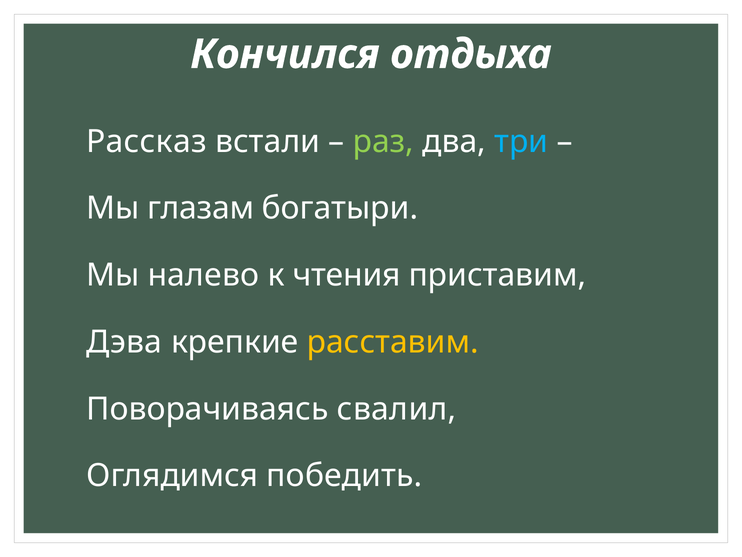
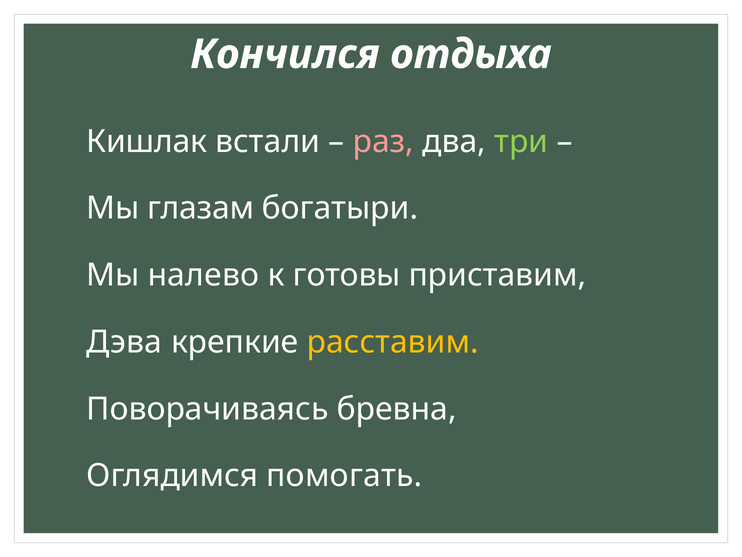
Рассказ: Рассказ -> Кишлак (147, 141)
раз colour: light green -> pink (383, 141)
три colour: light blue -> light green (521, 141)
чтения: чтения -> готовы (347, 275)
свалил: свалил -> бревна (397, 409)
победить: победить -> помогать (344, 475)
